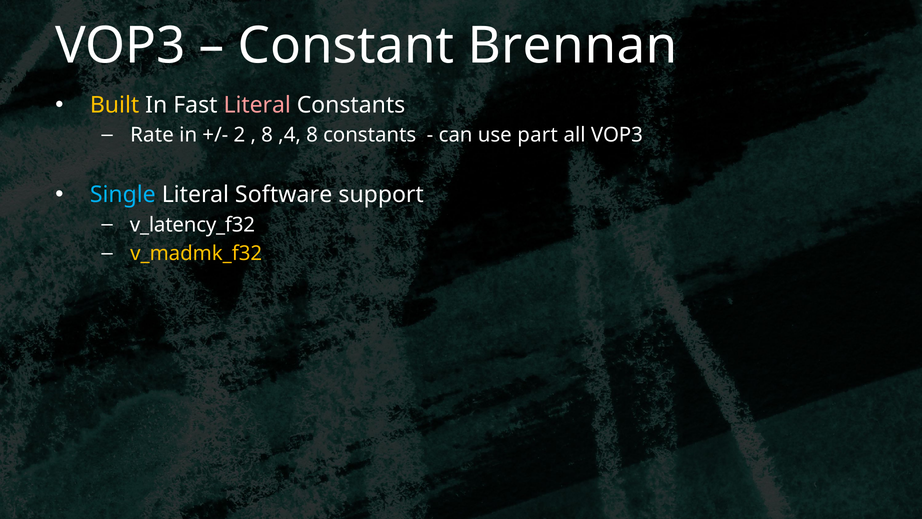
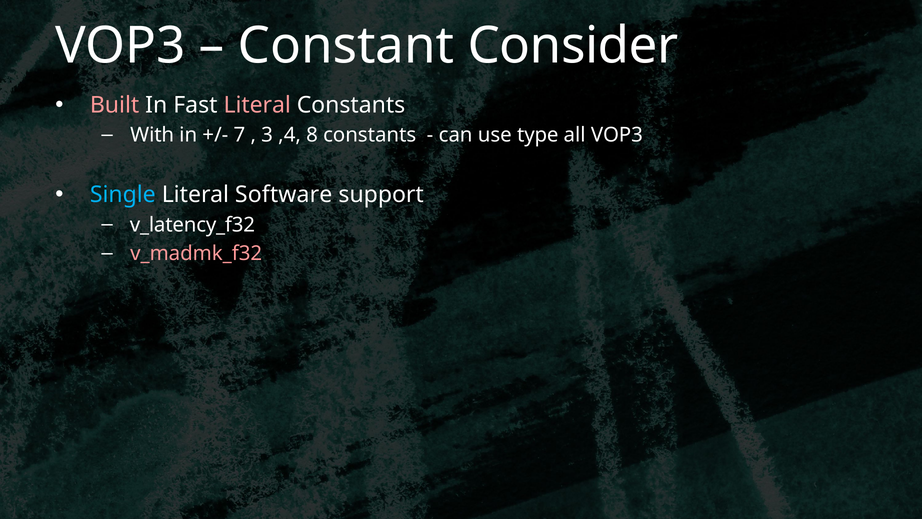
Brennan: Brennan -> Consider (573, 46)
Built colour: yellow -> pink (115, 105)
Rate: Rate -> With (152, 135)
2: 2 -> 7 (239, 135)
8: 8 -> 3 (267, 135)
part: part -> type (538, 135)
v_madmk_f32 colour: yellow -> pink (196, 253)
